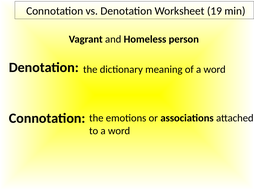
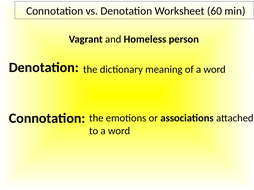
19: 19 -> 60 (215, 11)
